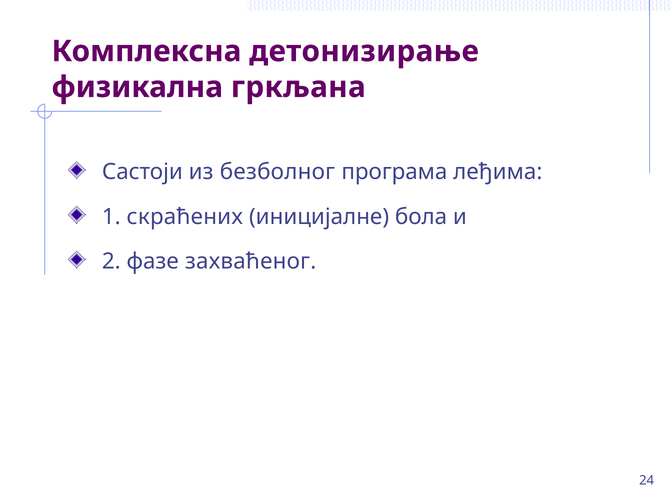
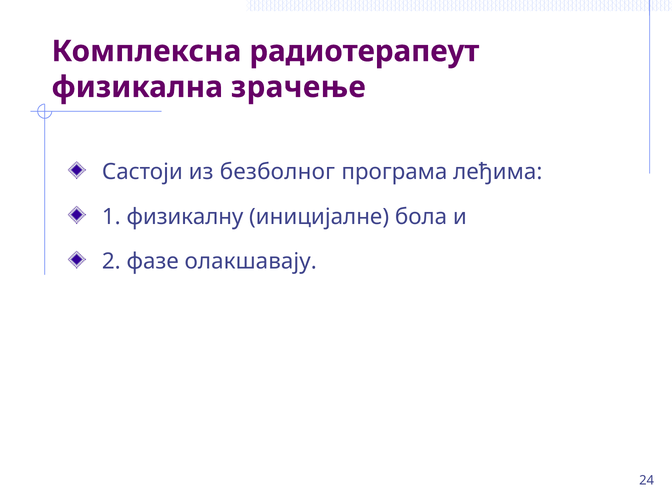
детонизирање: детонизирање -> радиотерапеут (364, 51)
гркљана: гркљана -> зрачење (298, 87)
скраћених: скраћених -> физикалну (185, 217)
захваћеног: захваћеног -> олакшавају (251, 261)
